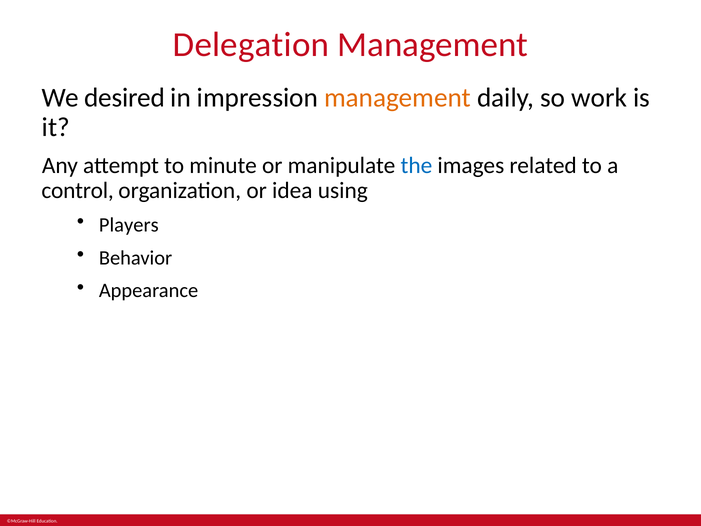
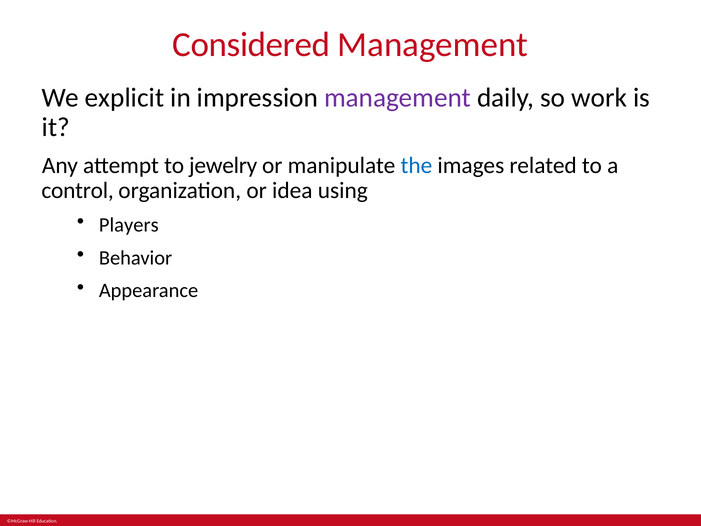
Delegation: Delegation -> Considered (251, 44)
desired: desired -> explicit (124, 98)
management colour: orange -> purple (398, 98)
minute: minute -> jewelry (223, 165)
